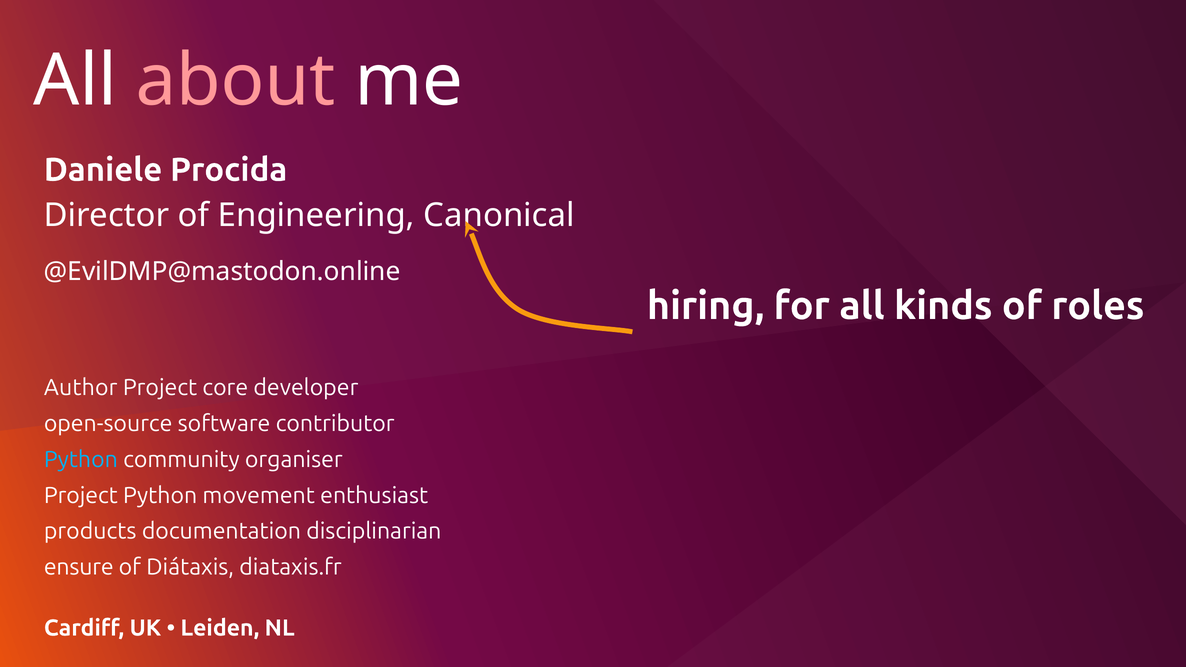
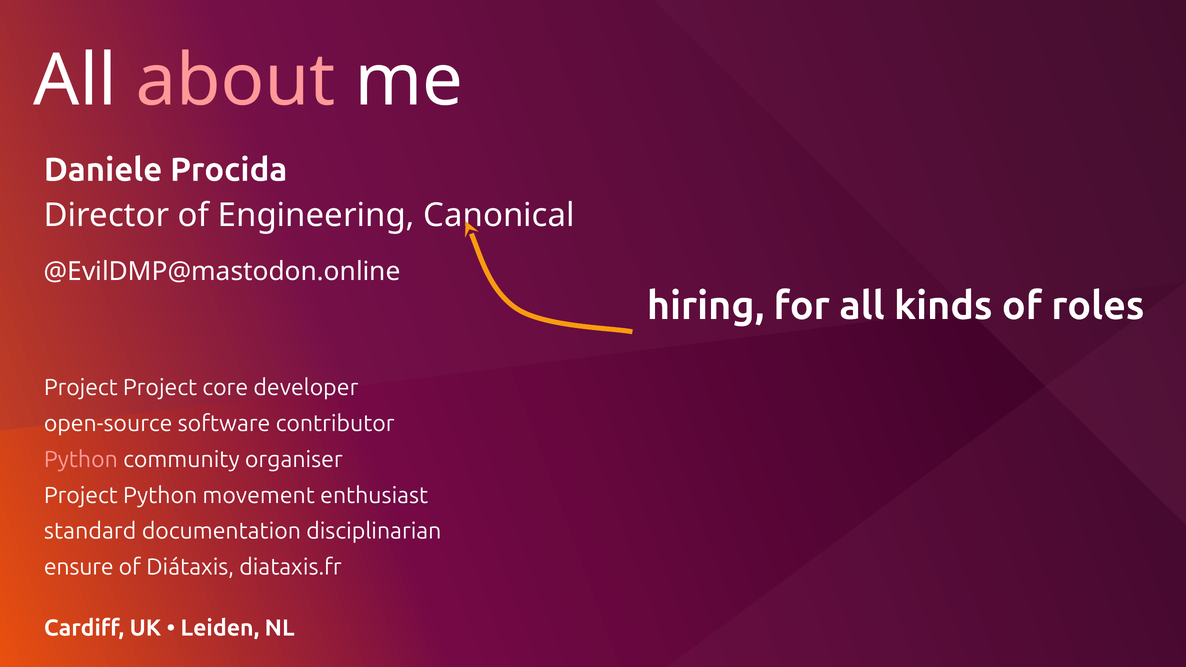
Author: Author -> Project (81, 388)
Python colour: light blue -> pink (81, 460)
products: products -> standard (90, 532)
